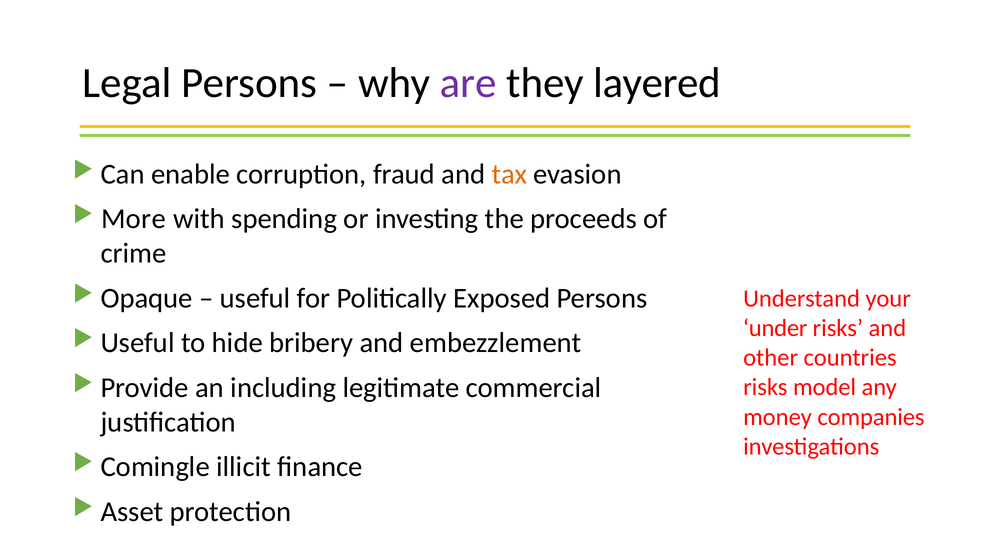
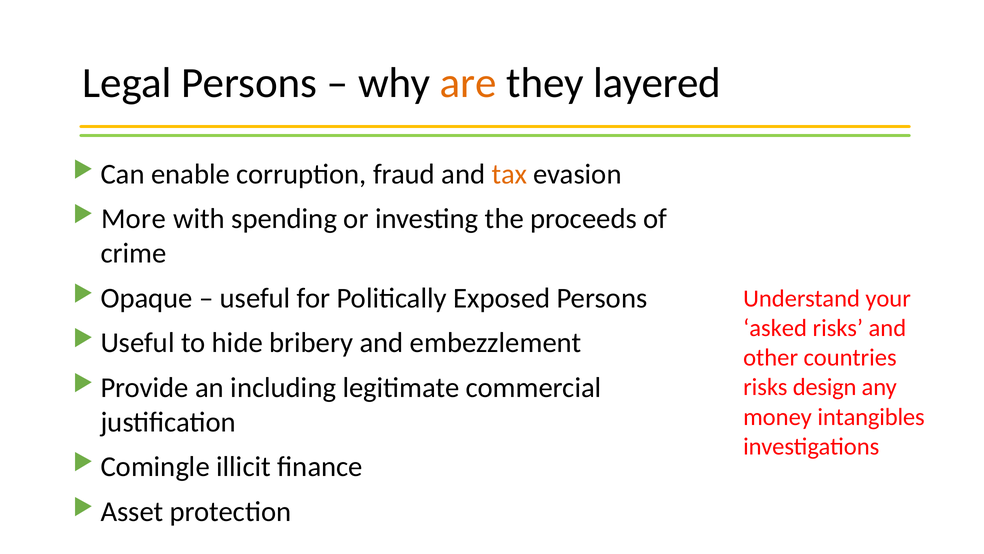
are colour: purple -> orange (468, 83)
under: under -> asked (775, 328)
model: model -> design (825, 387)
companies: companies -> intangibles (871, 417)
